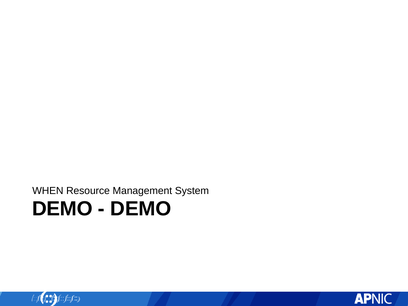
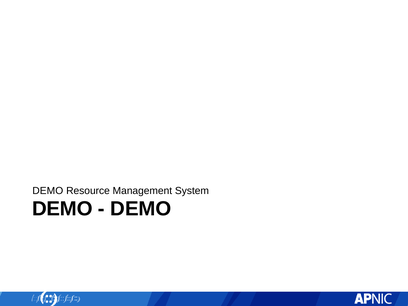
WHEN: WHEN -> DEMO (48, 191)
